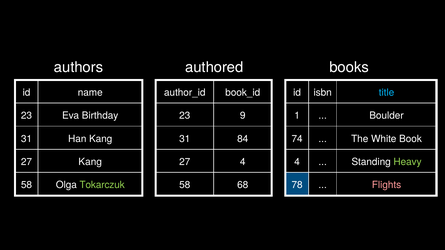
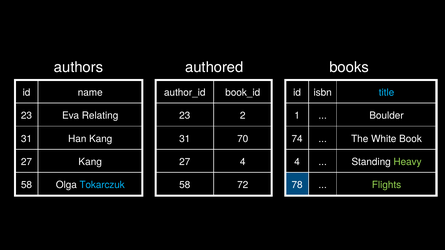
Birthday: Birthday -> Relating (100, 116)
9: 9 -> 2 (243, 116)
84: 84 -> 70 (243, 139)
Tokarczuk colour: light green -> light blue (102, 185)
68: 68 -> 72 (243, 185)
Flights colour: pink -> light green (387, 185)
